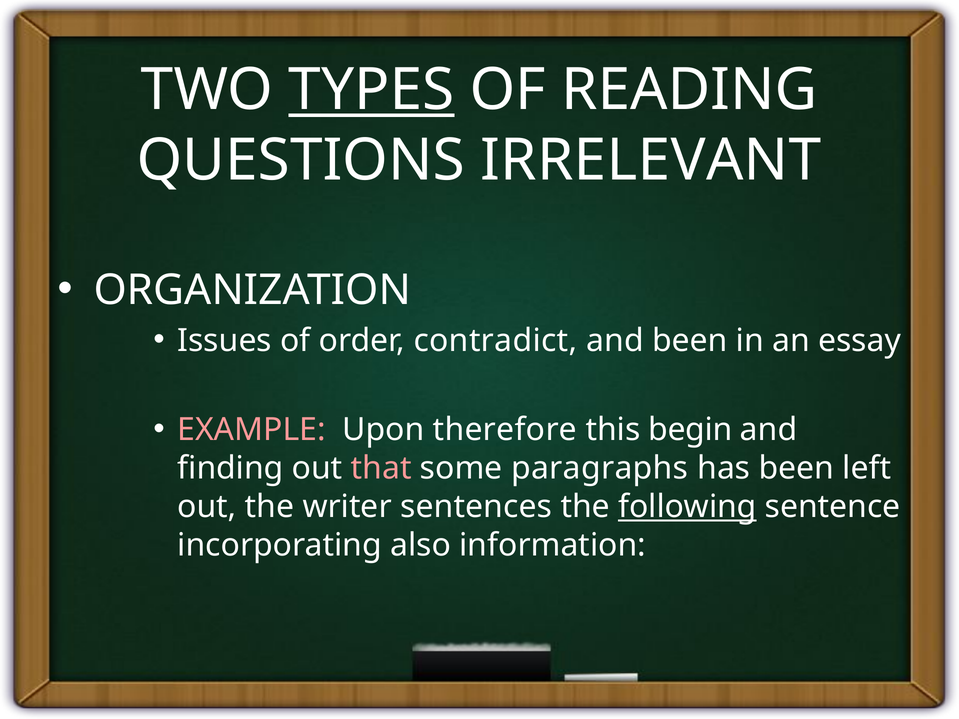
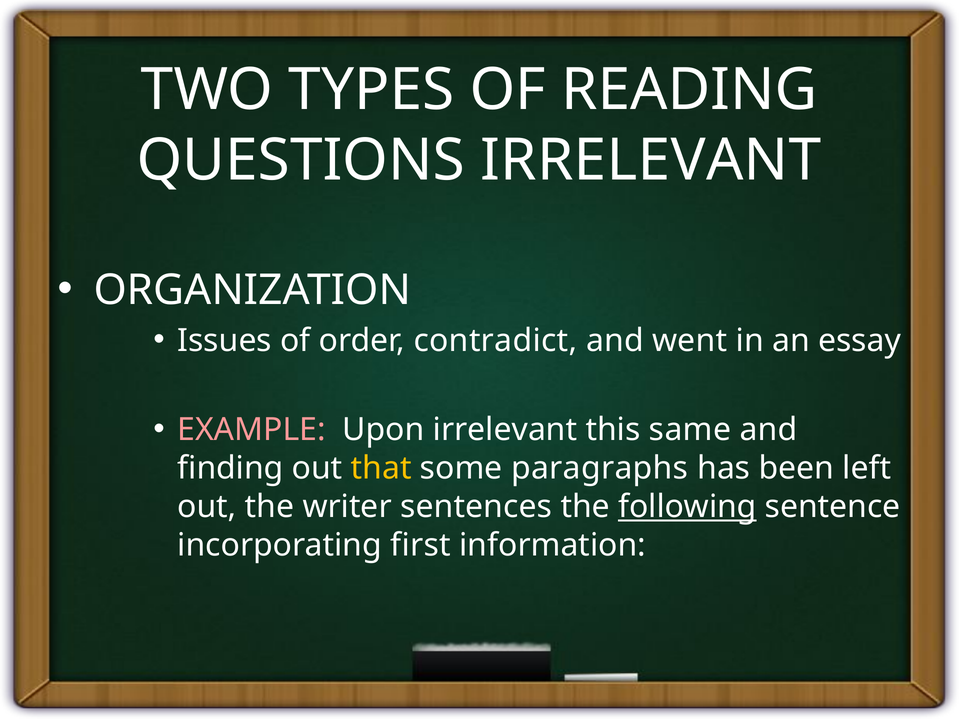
TYPES underline: present -> none (371, 90)
and been: been -> went (690, 341)
Upon therefore: therefore -> irrelevant (505, 430)
begin: begin -> same (690, 430)
that colour: pink -> yellow (381, 468)
also: also -> first (421, 545)
